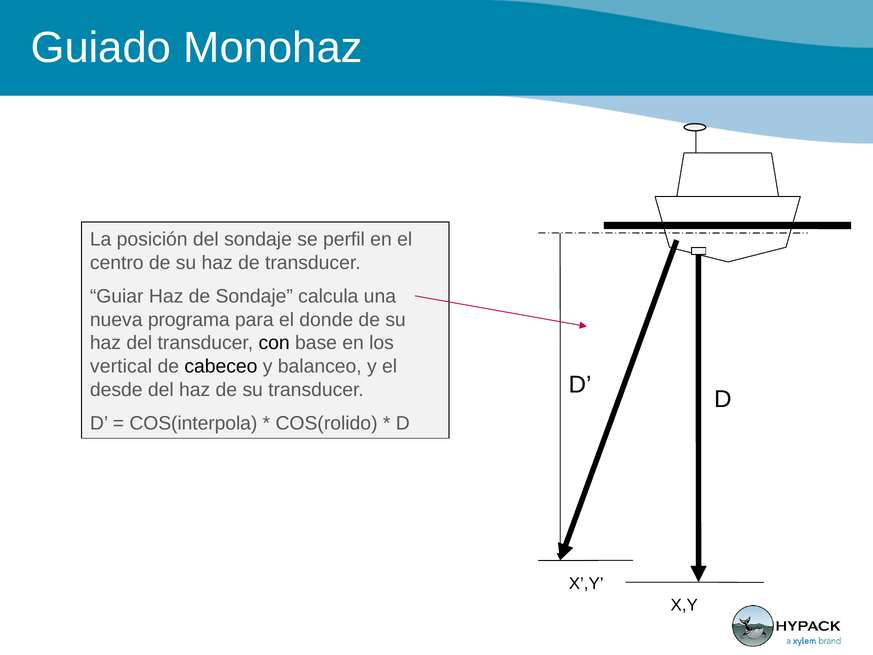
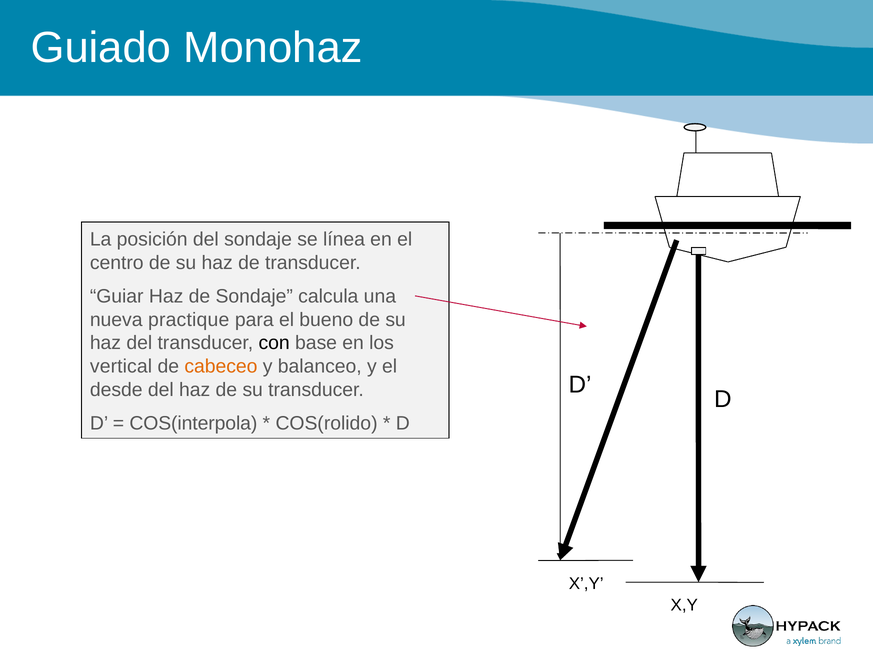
perfil: perfil -> línea (344, 239)
programa: programa -> practique (189, 320)
donde: donde -> bueno (326, 320)
cabeceo colour: black -> orange (221, 366)
